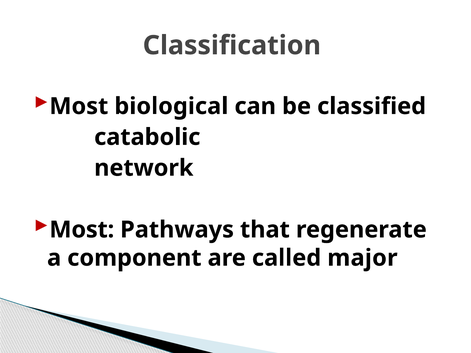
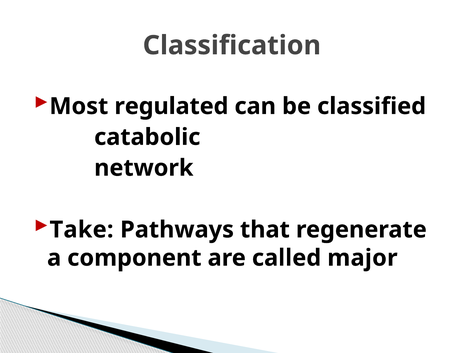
biological: biological -> regulated (171, 106)
Most: Most -> Take (82, 230)
